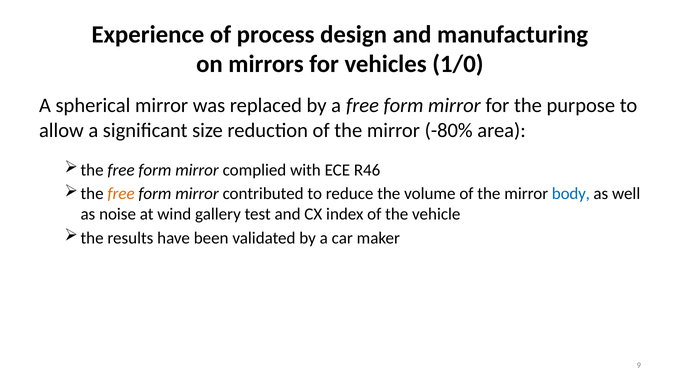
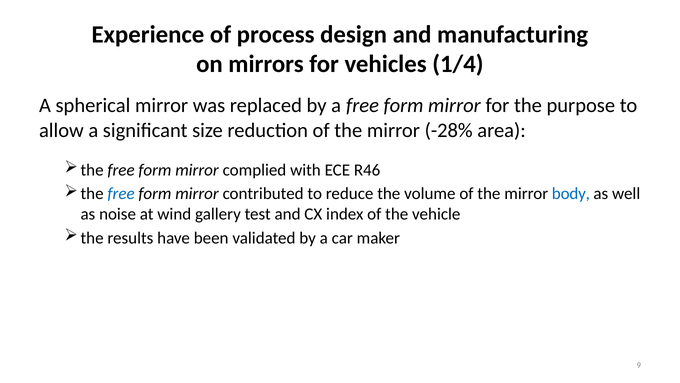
1/0: 1/0 -> 1/4 (458, 64)
-80%: -80% -> -28% (449, 130)
free colour: orange -> blue (121, 194)
